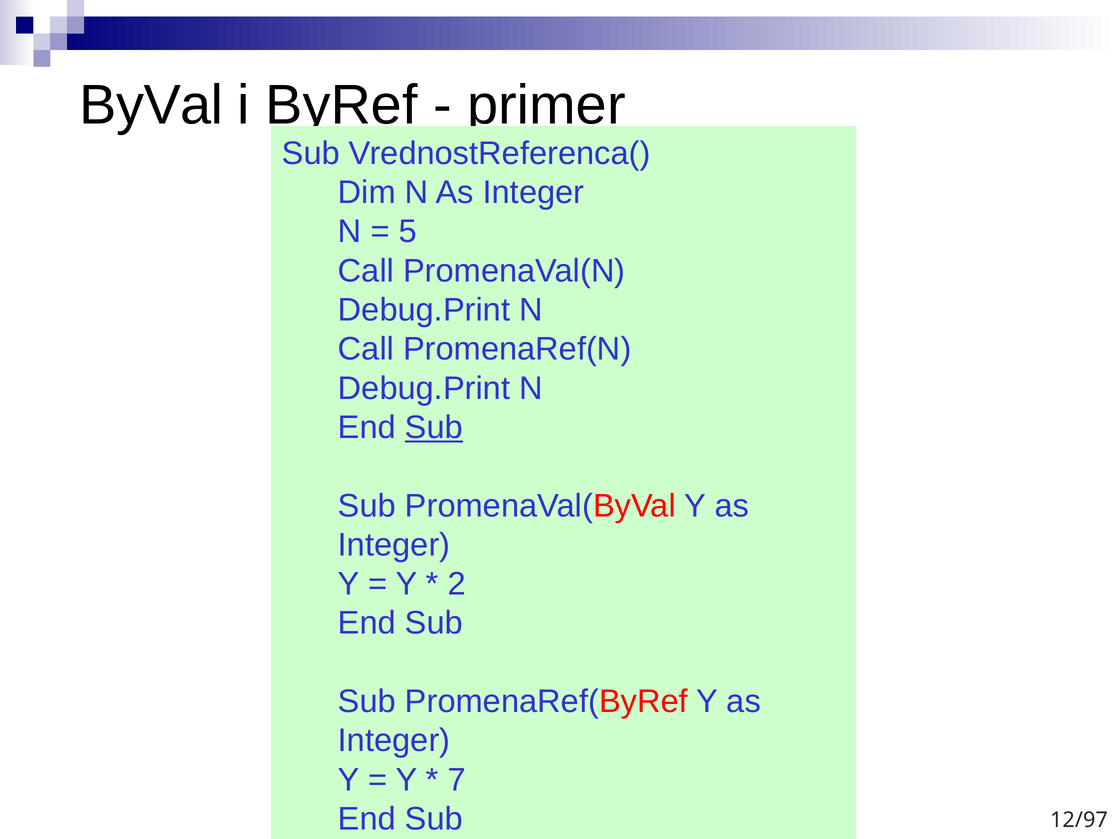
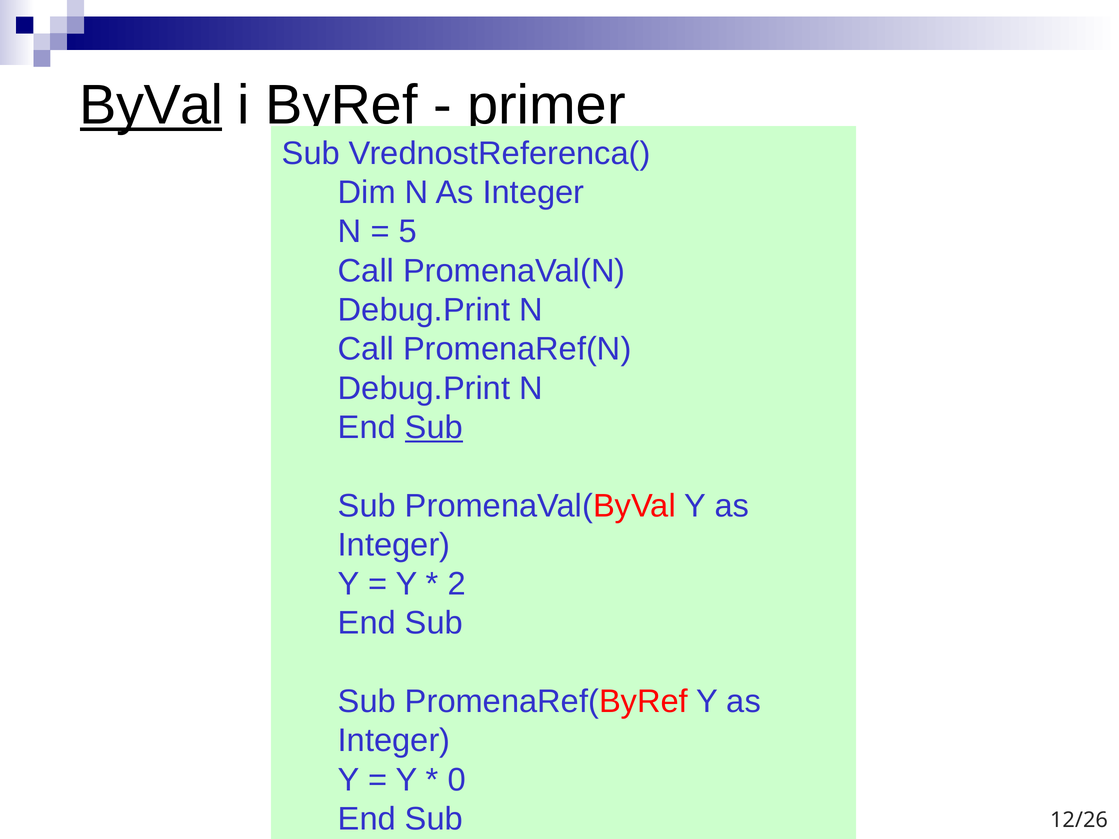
ByVal underline: none -> present (151, 105)
7: 7 -> 0 (457, 780)
12/97: 12/97 -> 12/26 (1079, 820)
